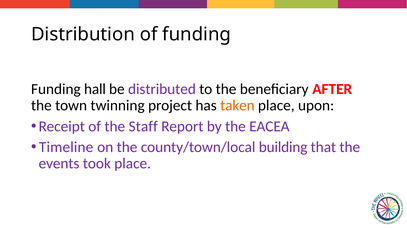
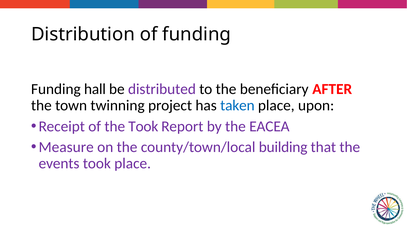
taken colour: orange -> blue (237, 106)
the Staff: Staff -> Took (143, 126)
Timeline: Timeline -> Measure (66, 147)
